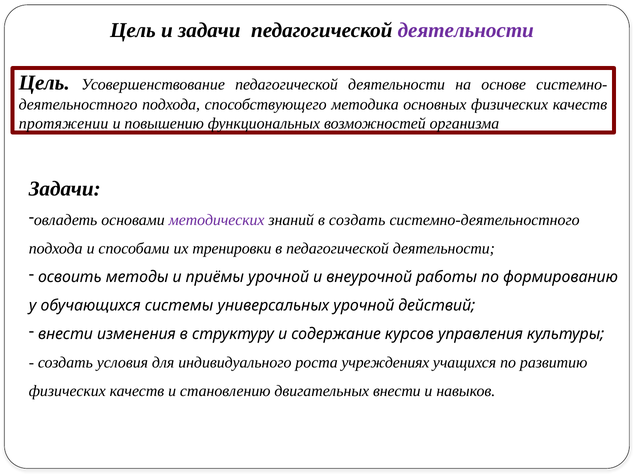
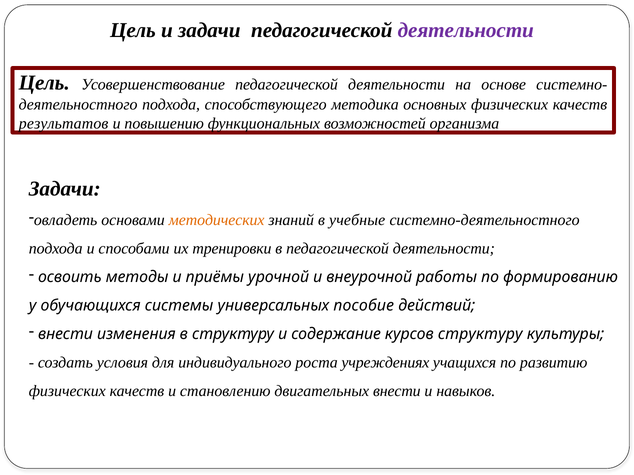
протяжении: протяжении -> результатов (64, 124)
методических colour: purple -> orange (217, 220)
в создать: создать -> учебные (357, 220)
универсальных урочной: урочной -> пособие (364, 306)
курсов управления: управления -> структуру (480, 335)
